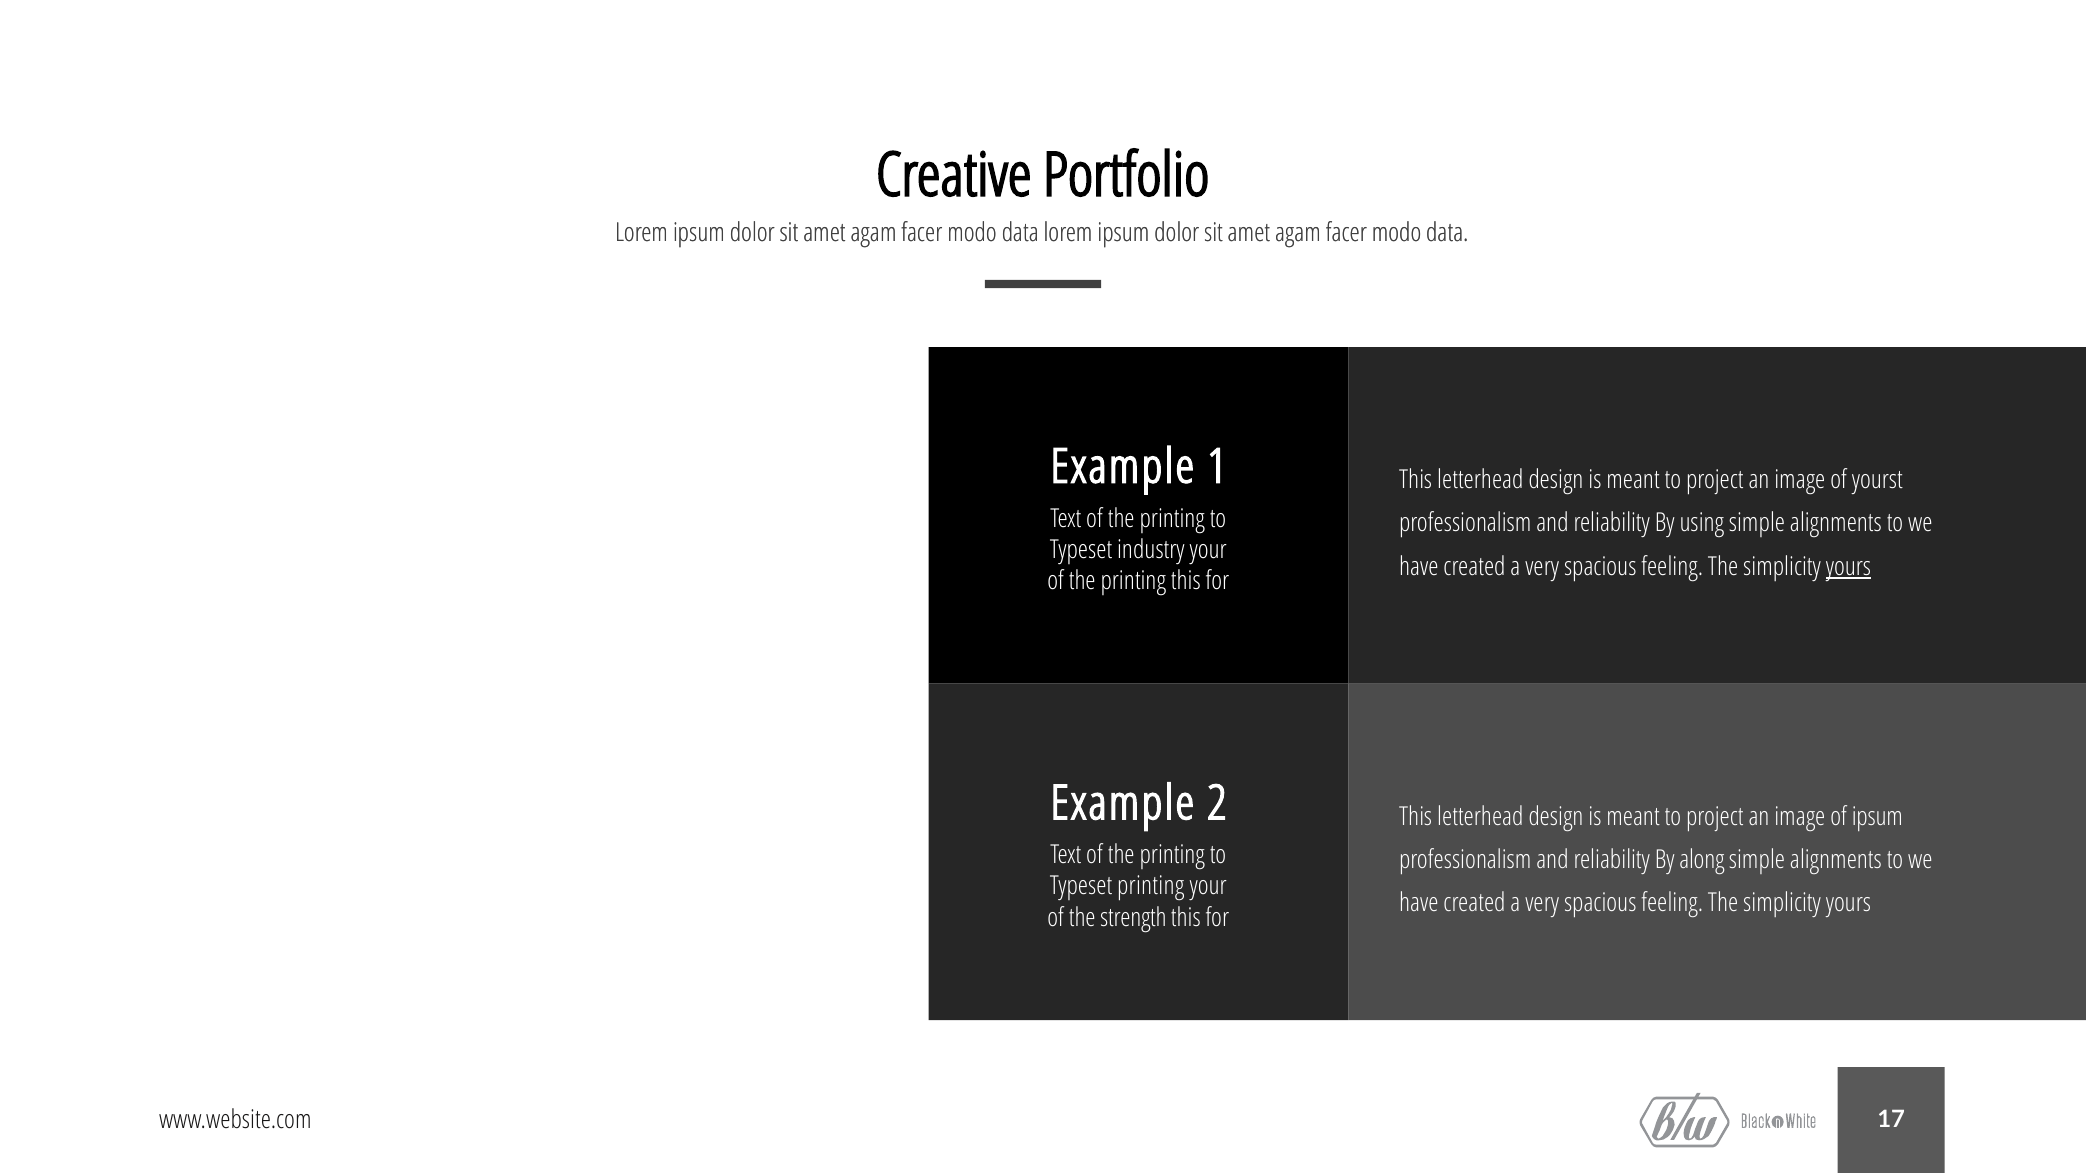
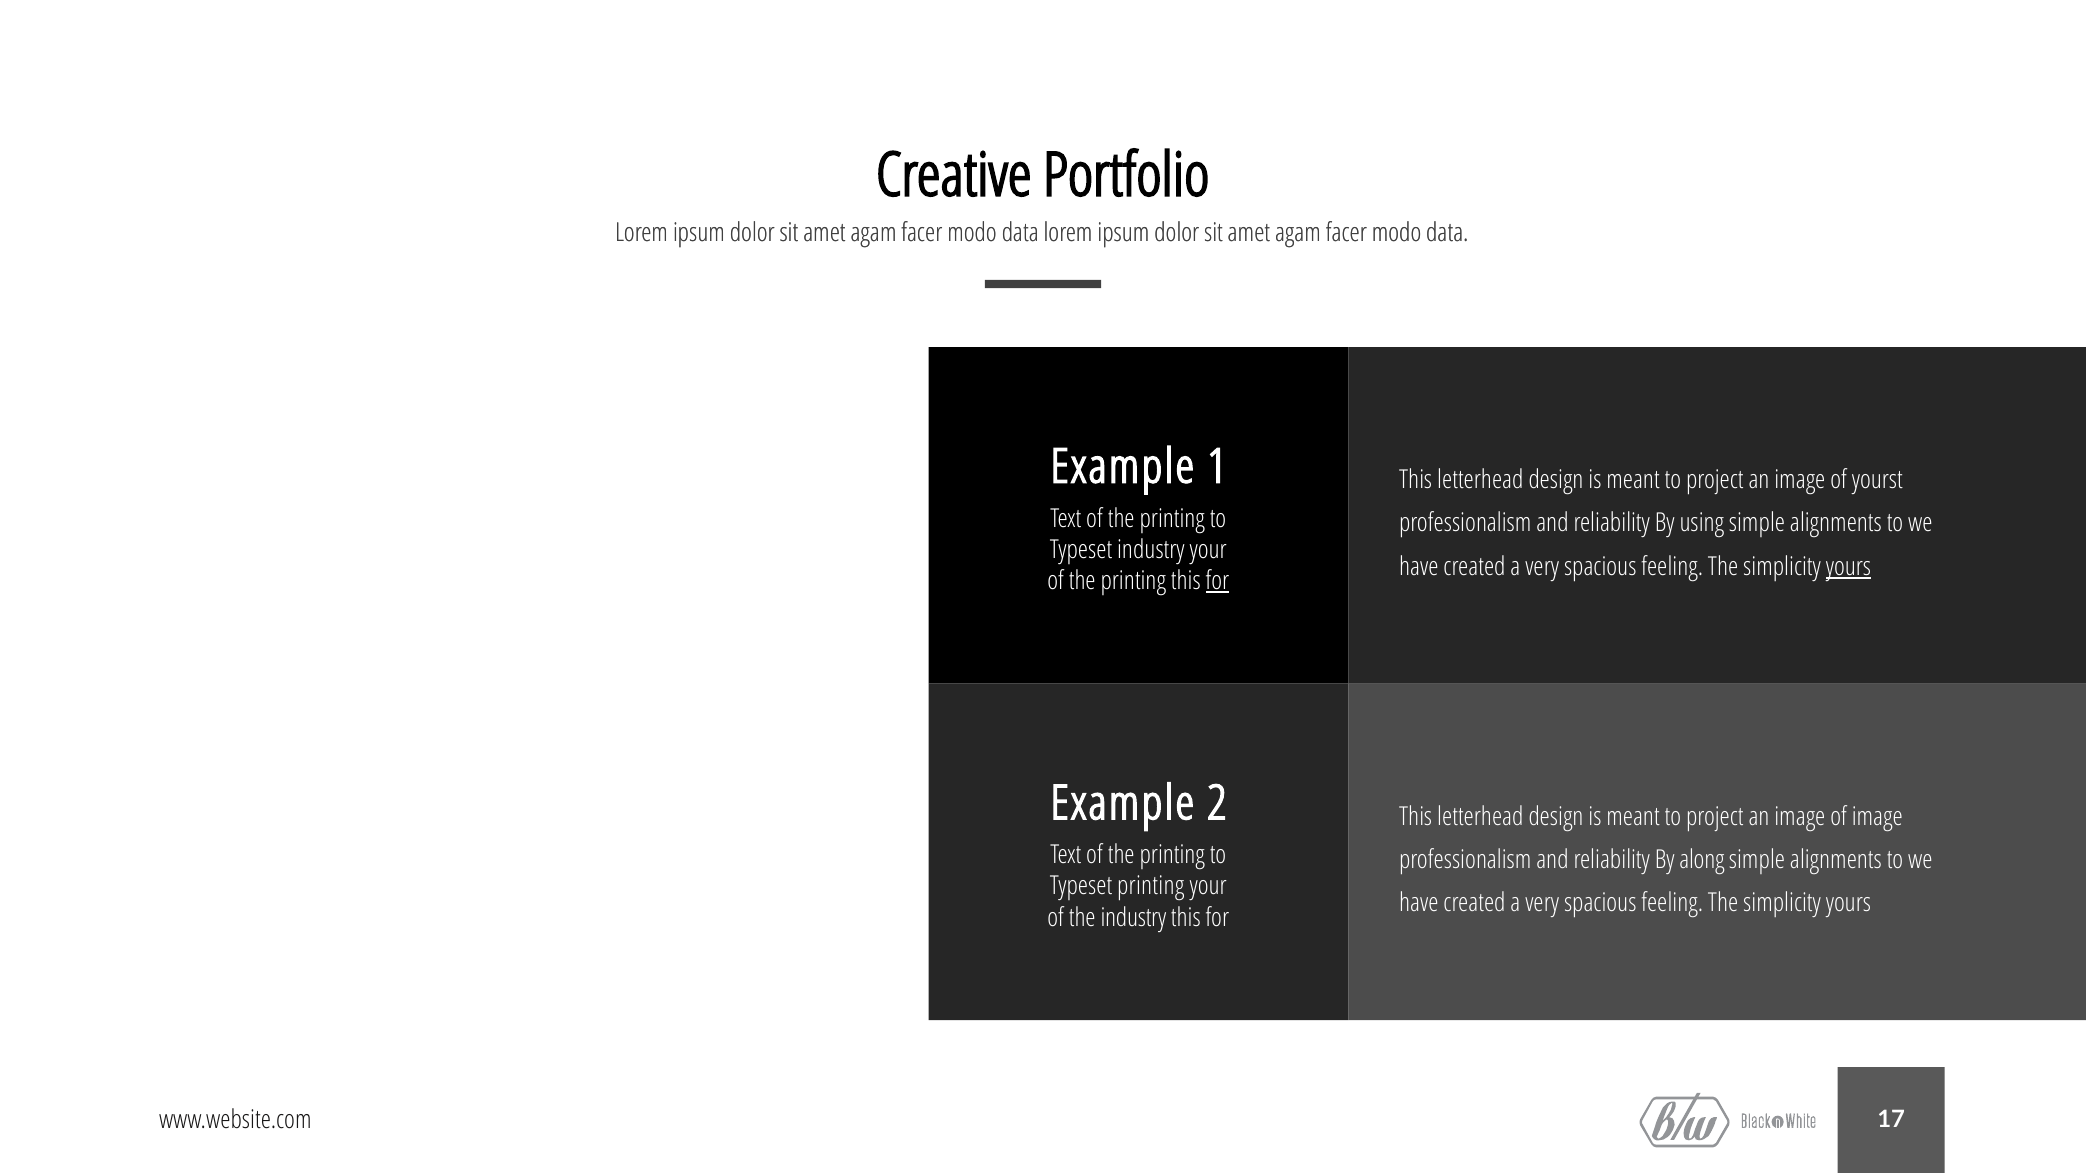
for underline: none -> present (1217, 581)
of ipsum: ipsum -> image (1877, 817)
the strength: strength -> industry (1133, 918)
